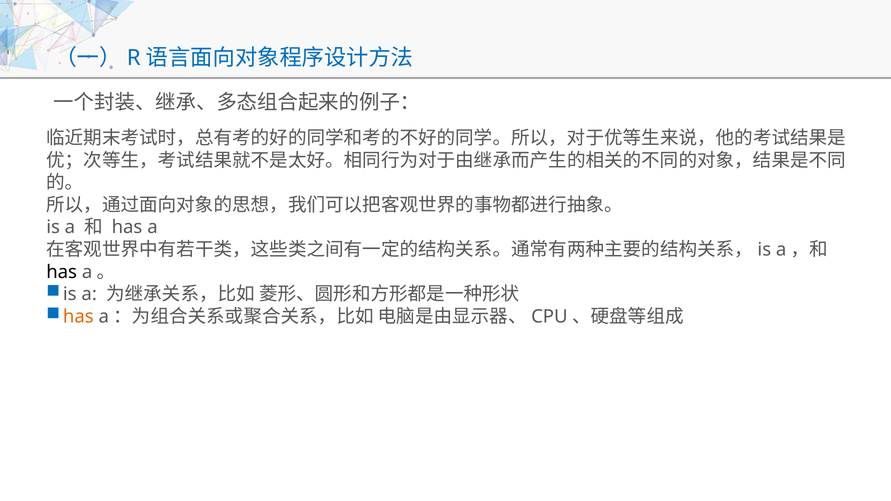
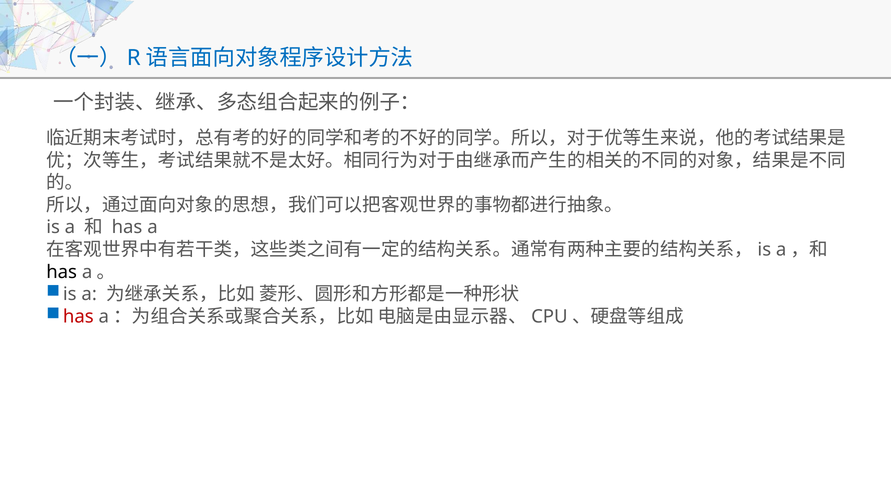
has colour: orange -> red (78, 317)
